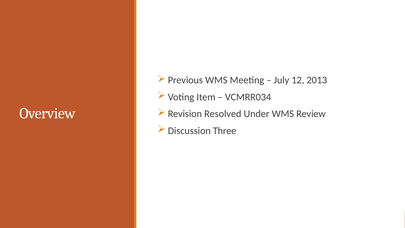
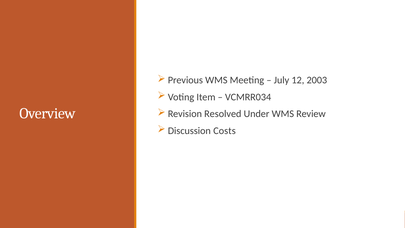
2013: 2013 -> 2003 (317, 80)
Three: Three -> Costs (224, 131)
